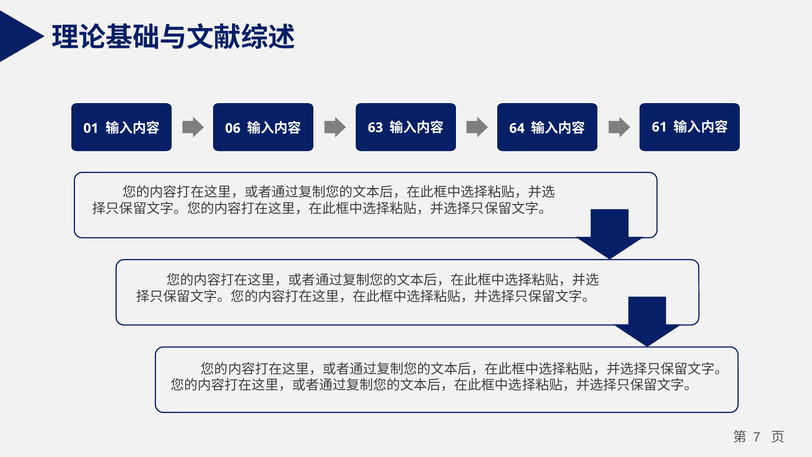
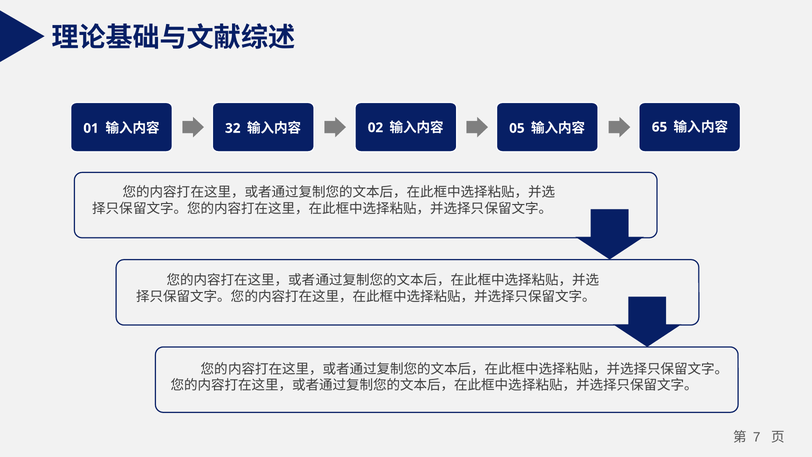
06: 06 -> 32 (233, 128)
63: 63 -> 02 (375, 128)
64: 64 -> 05 (517, 128)
61: 61 -> 65 (659, 127)
